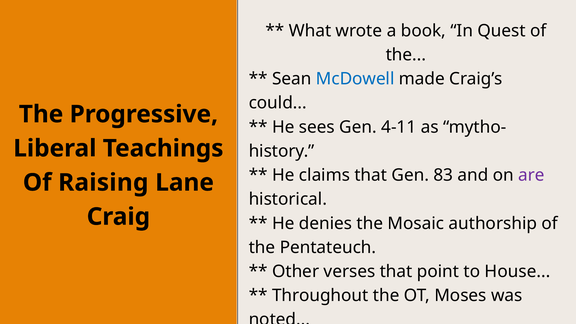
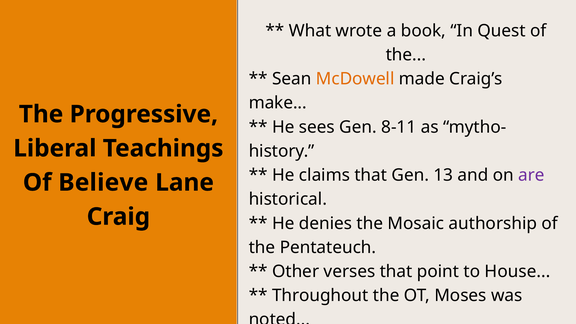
McDowell colour: blue -> orange (355, 79)
could: could -> make (278, 103)
4-11: 4-11 -> 8-11 (399, 127)
83: 83 -> 13 (443, 175)
Raising: Raising -> Believe (103, 183)
